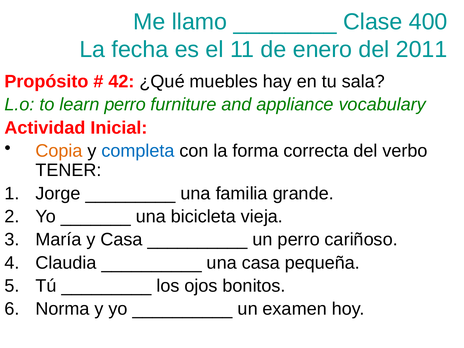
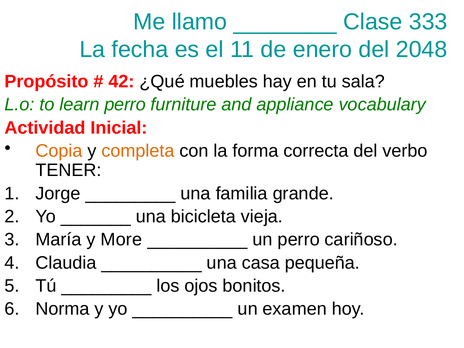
400: 400 -> 333 (428, 22)
2011: 2011 -> 2048 (422, 50)
completa colour: blue -> orange (138, 151)
y Casa: Casa -> More (121, 240)
